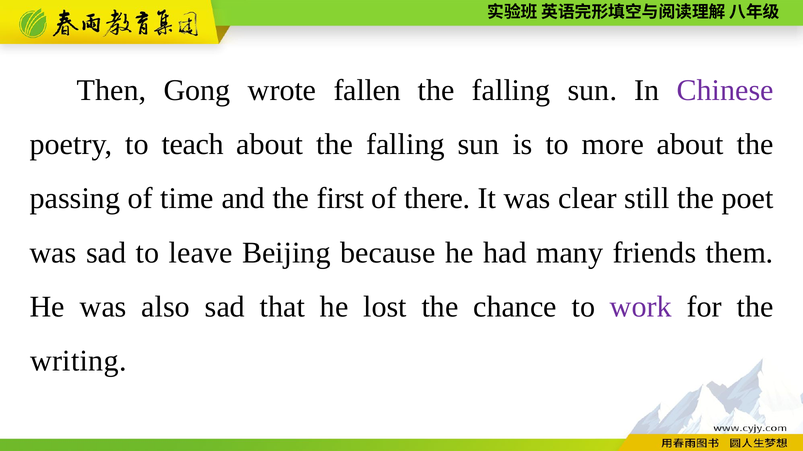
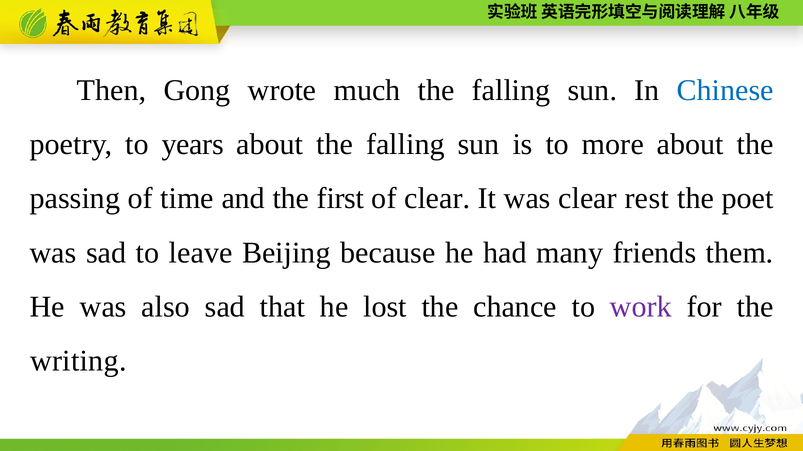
fallen: fallen -> much (367, 90)
Chinese colour: purple -> blue (725, 90)
teach: teach -> years (193, 145)
of there: there -> clear (437, 199)
still: still -> rest (647, 199)
